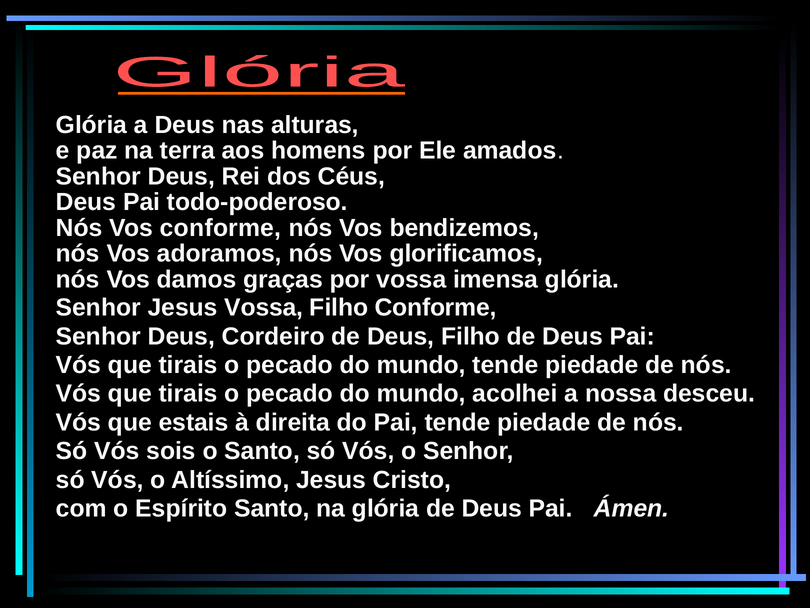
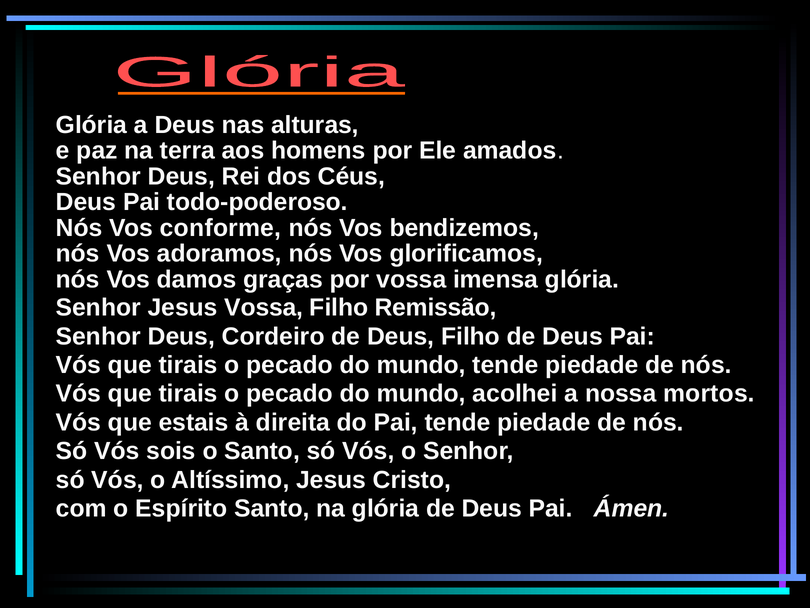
Filho Conforme: Conforme -> Remissão (436, 307)
desceu: desceu -> mortos (709, 393)
